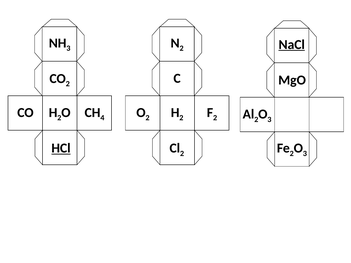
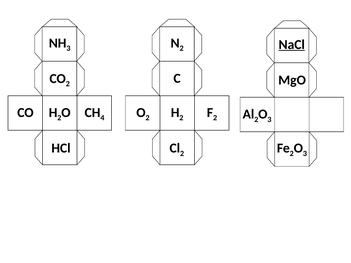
HCl underline: present -> none (61, 148)
